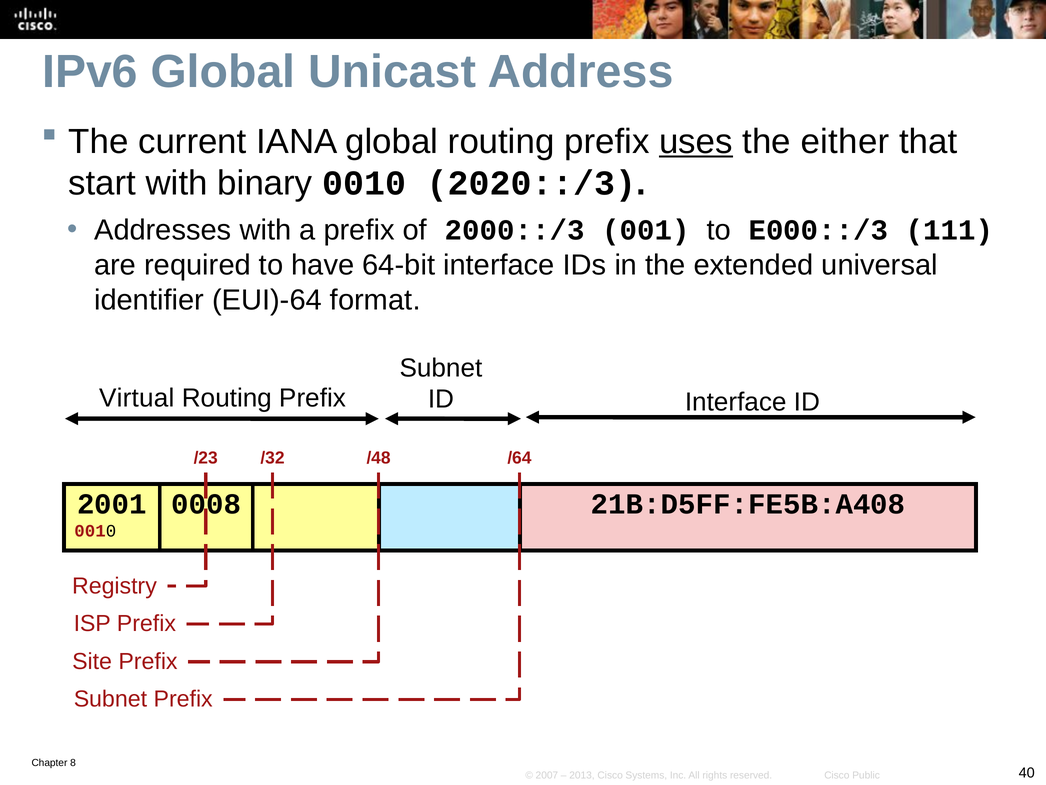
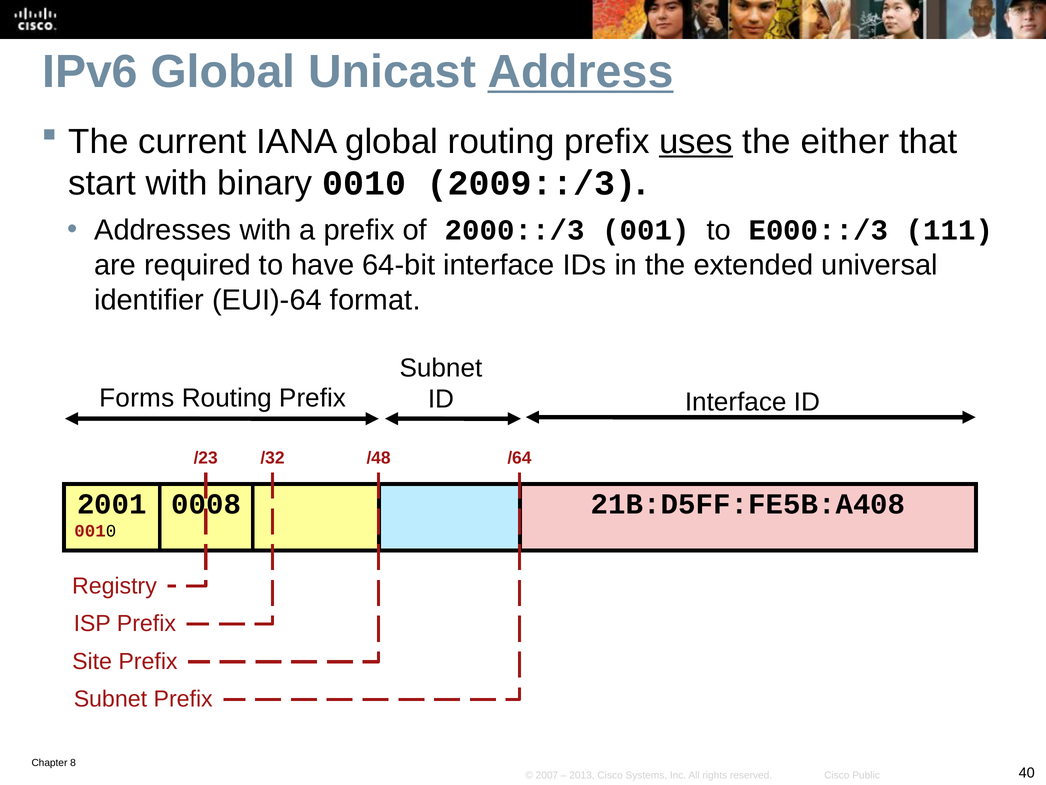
Address underline: none -> present (580, 72)
2020::/3: 2020::/3 -> 2009::/3 (532, 183)
Virtual: Virtual -> Forms (137, 398)
